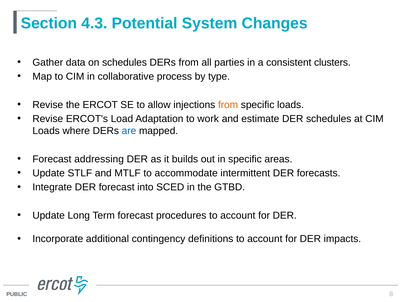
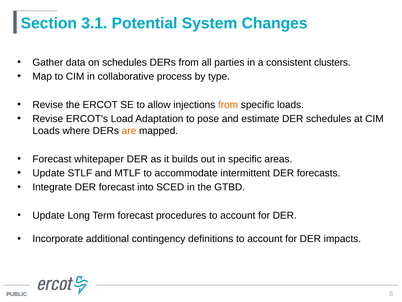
4.3: 4.3 -> 3.1 (94, 23)
work: work -> pose (208, 119)
are colour: blue -> orange (129, 131)
addressing: addressing -> whitepaper (99, 159)
